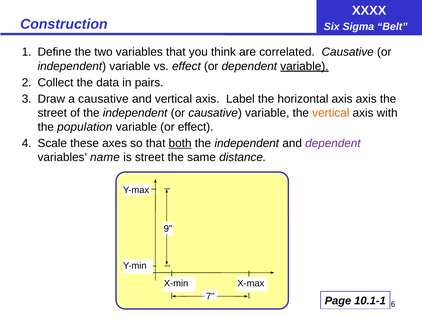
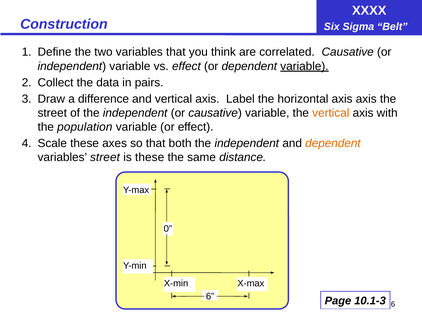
a causative: causative -> difference (103, 99)
both underline: present -> none (180, 144)
dependent colour: purple -> orange (333, 144)
variables name: name -> street (105, 158)
is street: street -> these (150, 158)
9: 9 -> 0 (168, 229)
7: 7 -> 6 (210, 297)
10.1-1: 10.1-1 -> 10.1-3 (370, 301)
